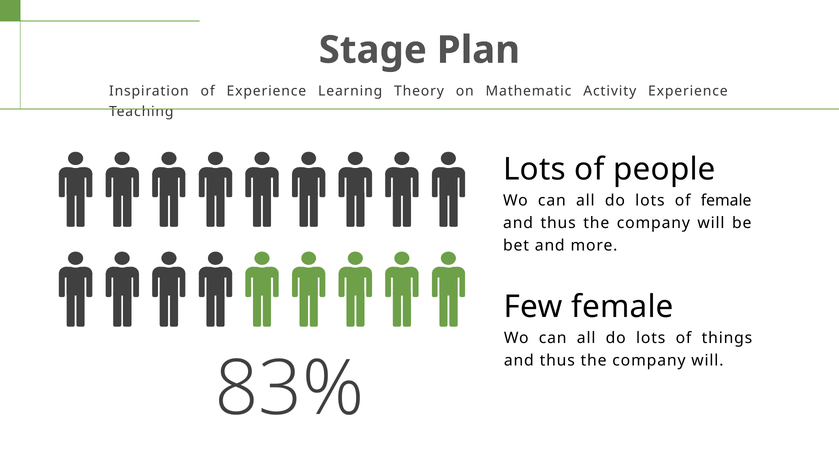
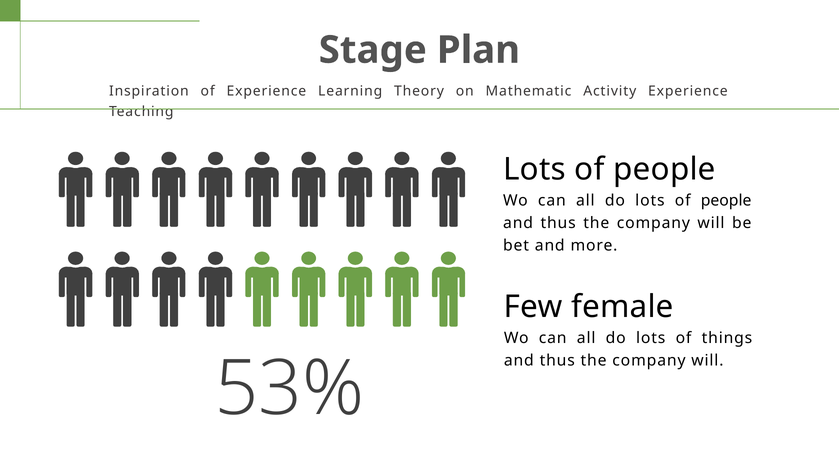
do lots of female: female -> people (726, 200)
83%: 83% -> 53% (289, 389)
